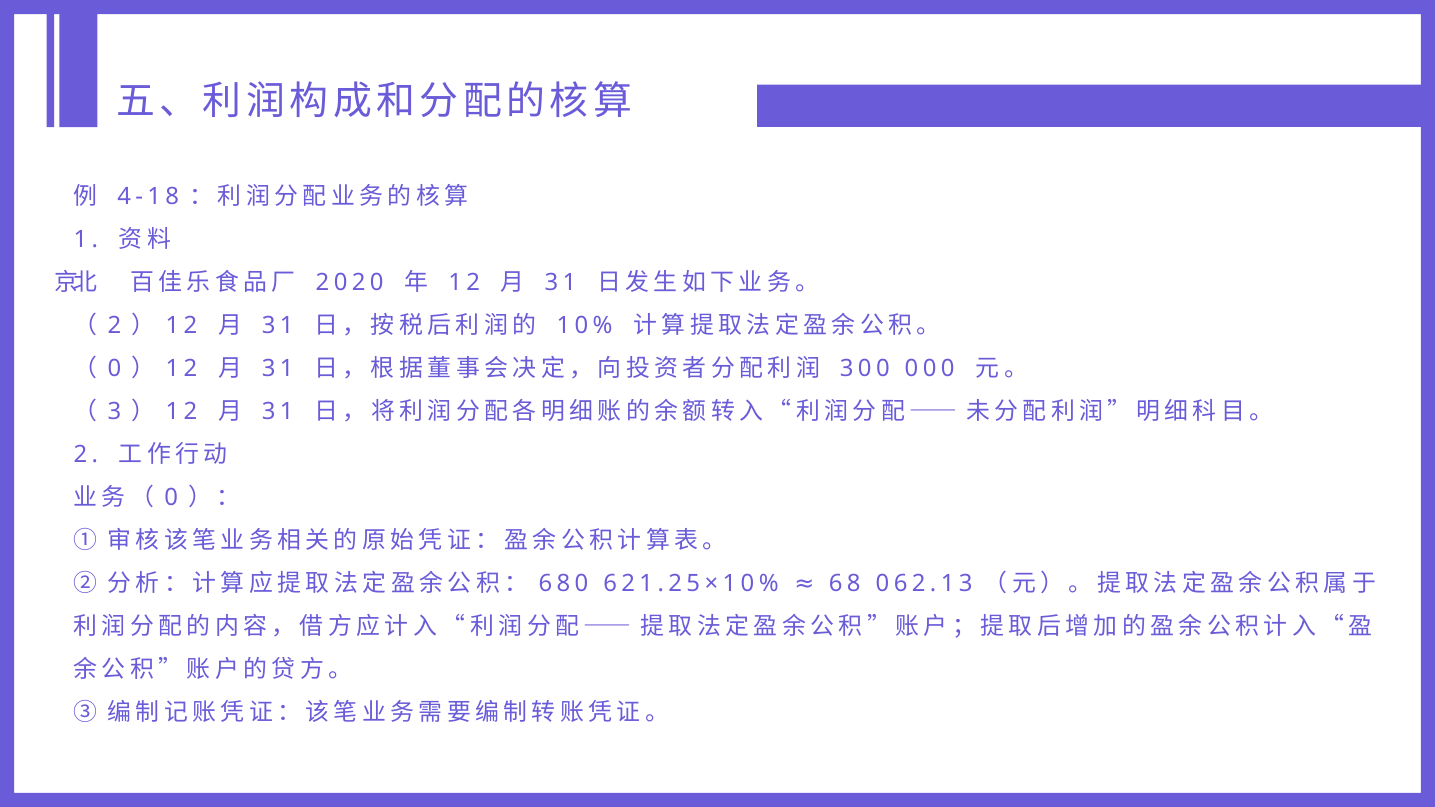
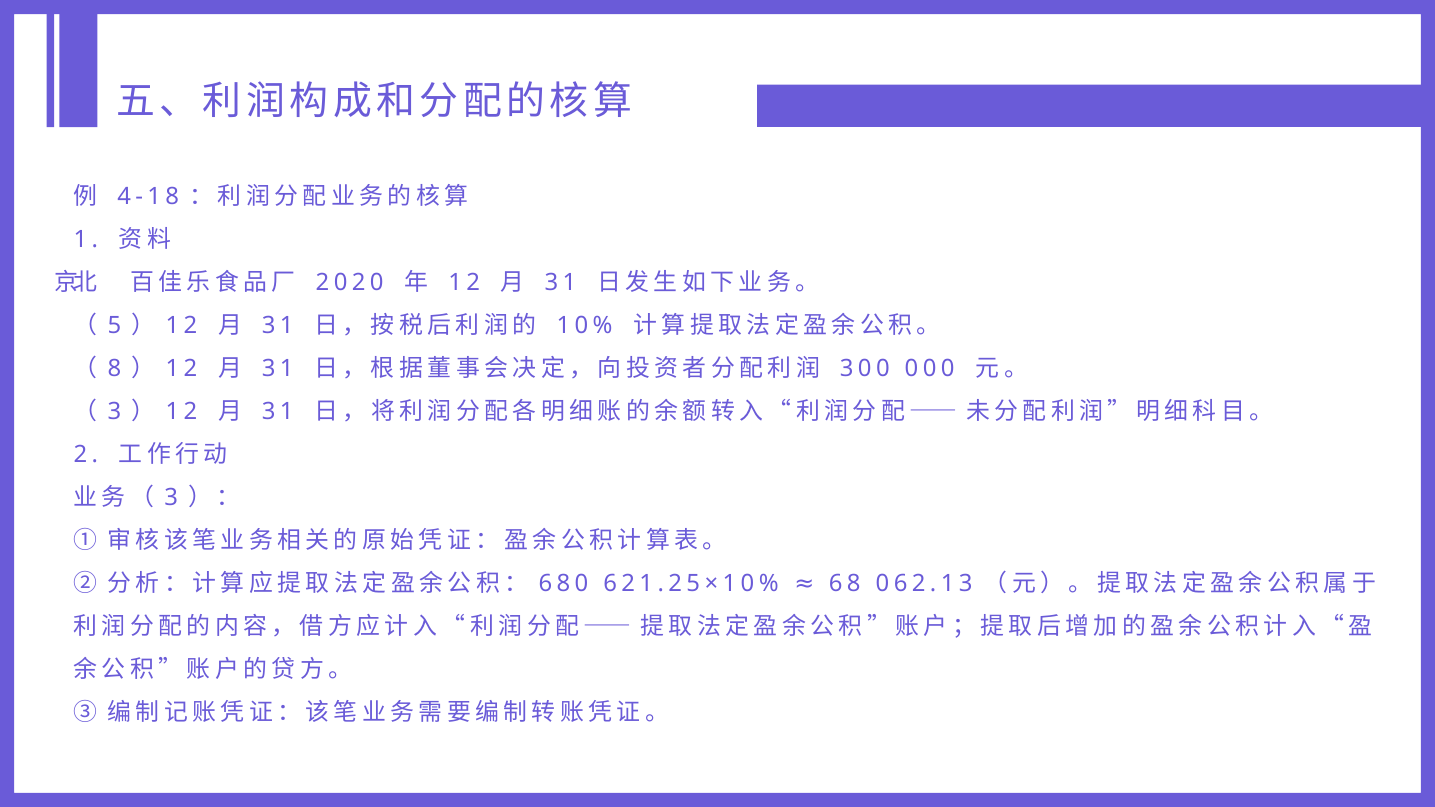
2: 2 -> 5 (114, 326)
0: 0 -> 8 (114, 369)
0: 0 -> 3 (171, 498)
